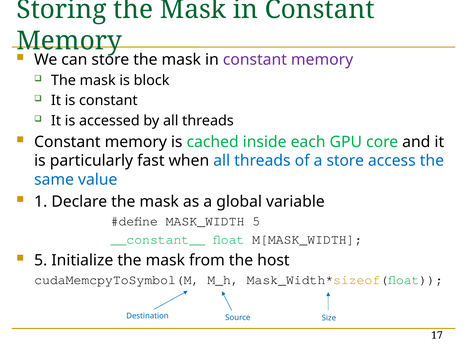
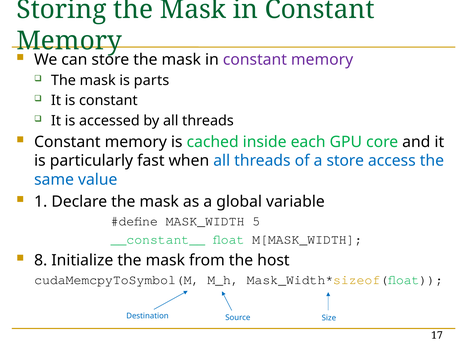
block: block -> parts (151, 81)
5: 5 -> 8 (41, 260)
